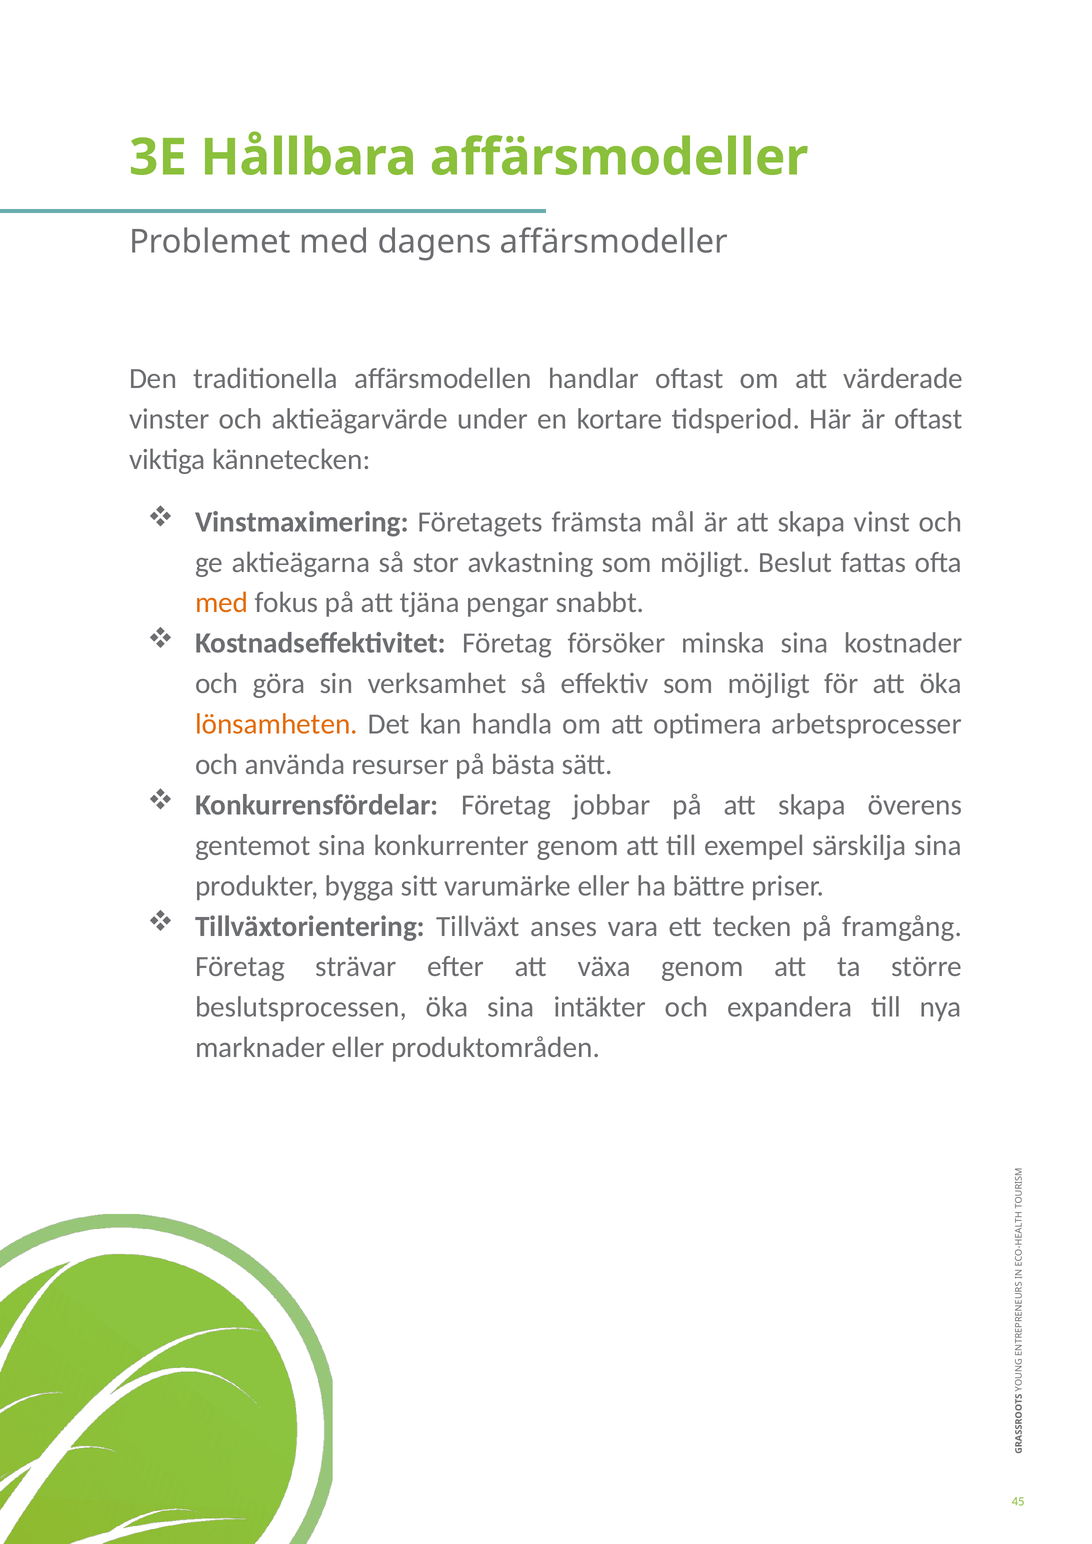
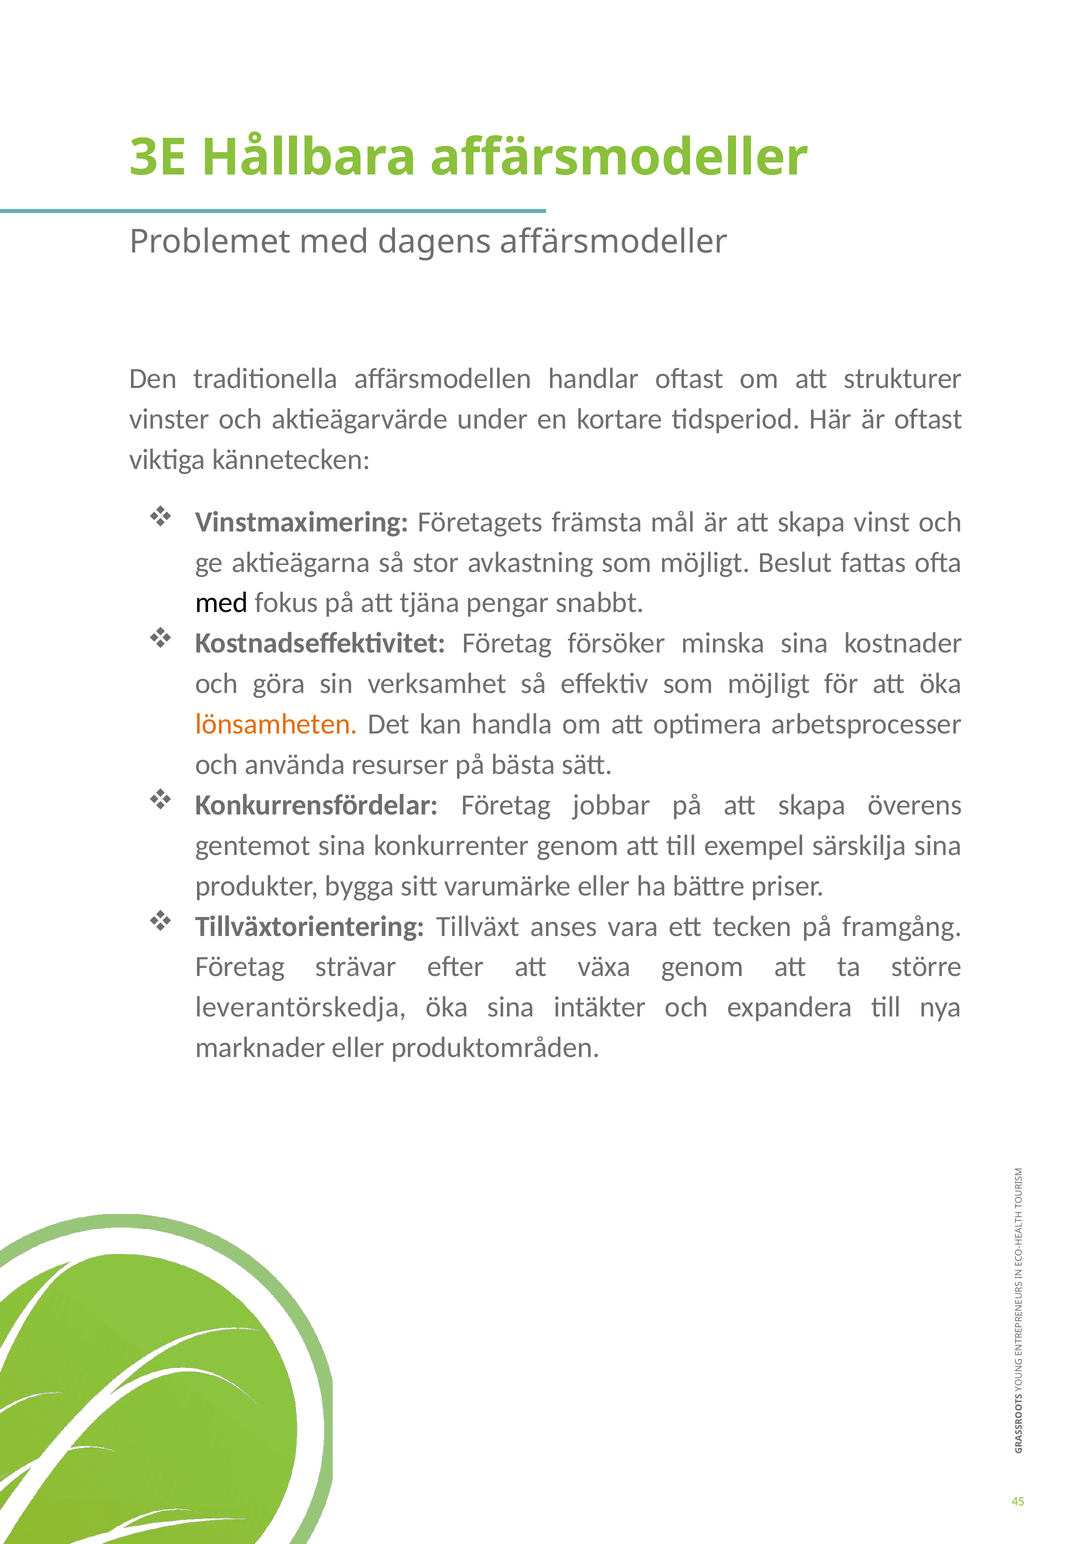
värderade: värderade -> strukturer (903, 379)
med colour: orange -> black (222, 603)
beslutsprocessen: beslutsprocessen -> leverantörskedja (301, 1008)
